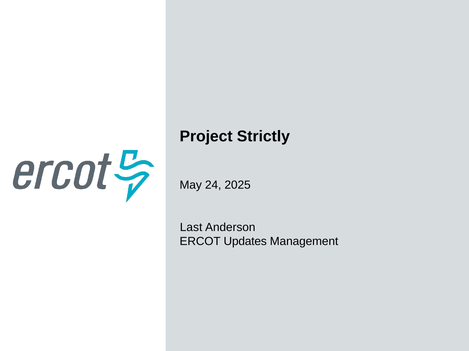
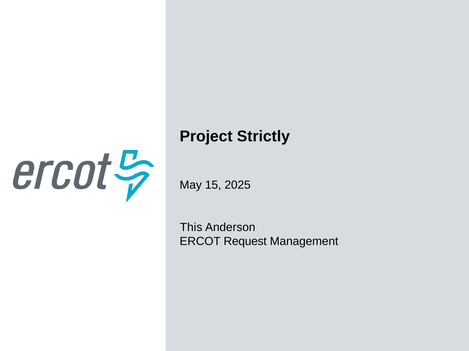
24: 24 -> 15 (213, 186)
Last: Last -> This (191, 228)
Updates: Updates -> Request (245, 242)
